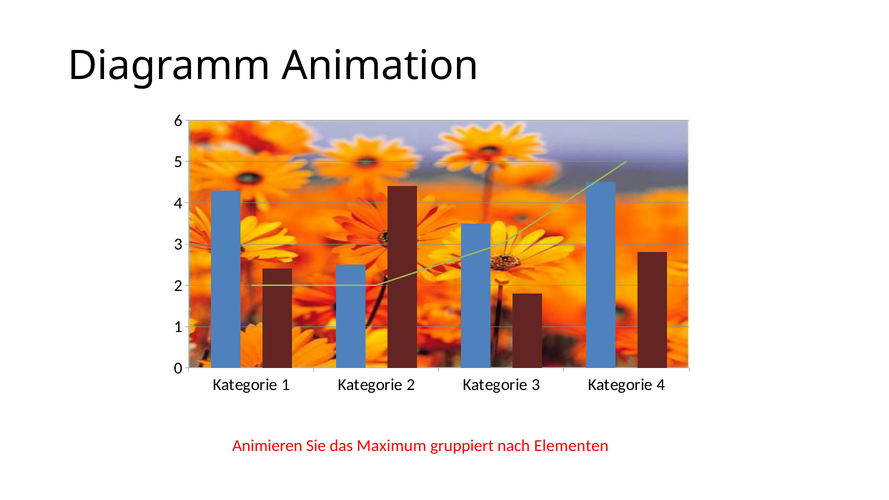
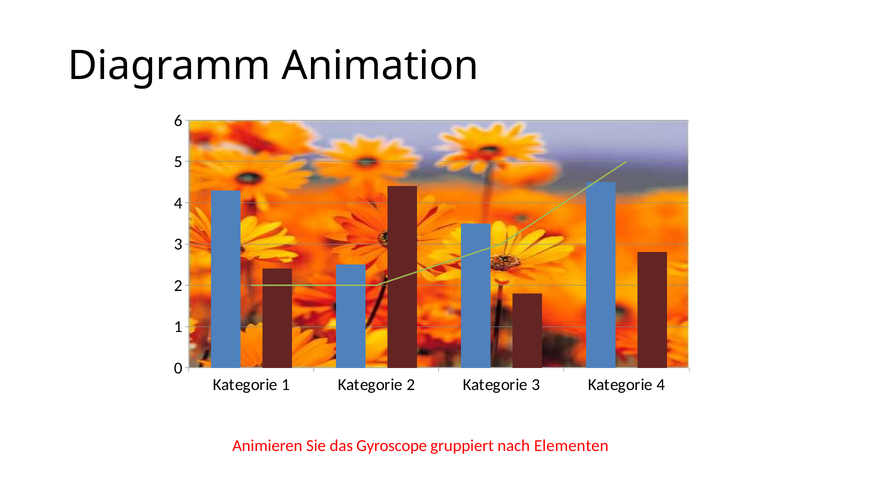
Maximum: Maximum -> Gyroscope (392, 446)
